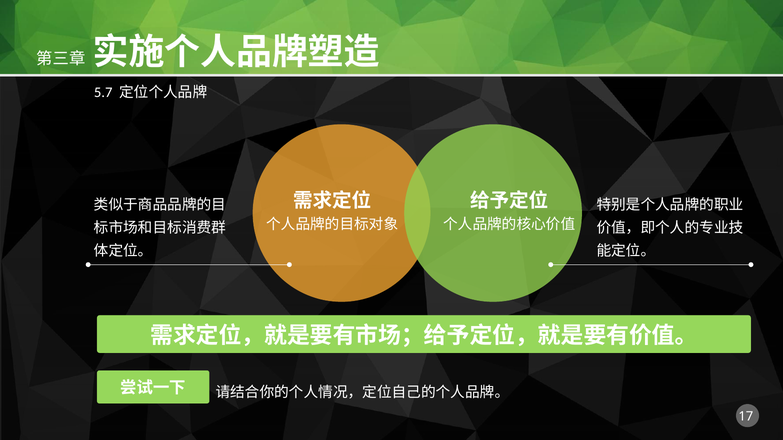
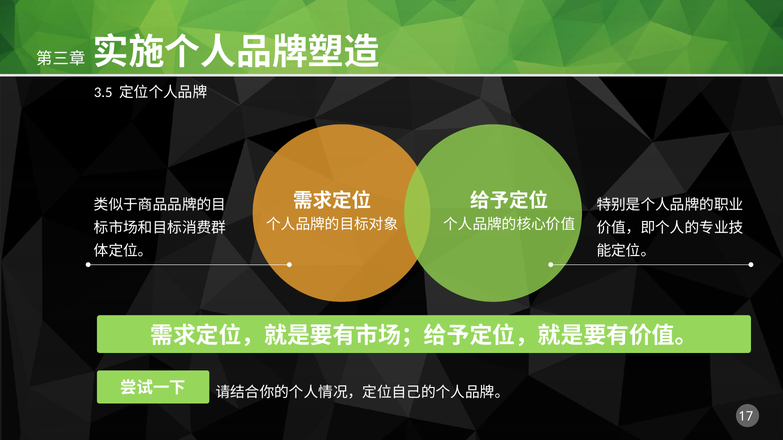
5.7: 5.7 -> 3.5 (103, 92)
